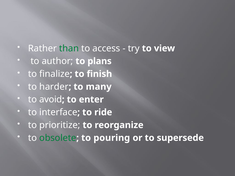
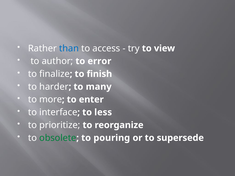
than colour: green -> blue (69, 48)
plans: plans -> error (99, 61)
avoid: avoid -> more (51, 100)
ride: ride -> less (103, 112)
